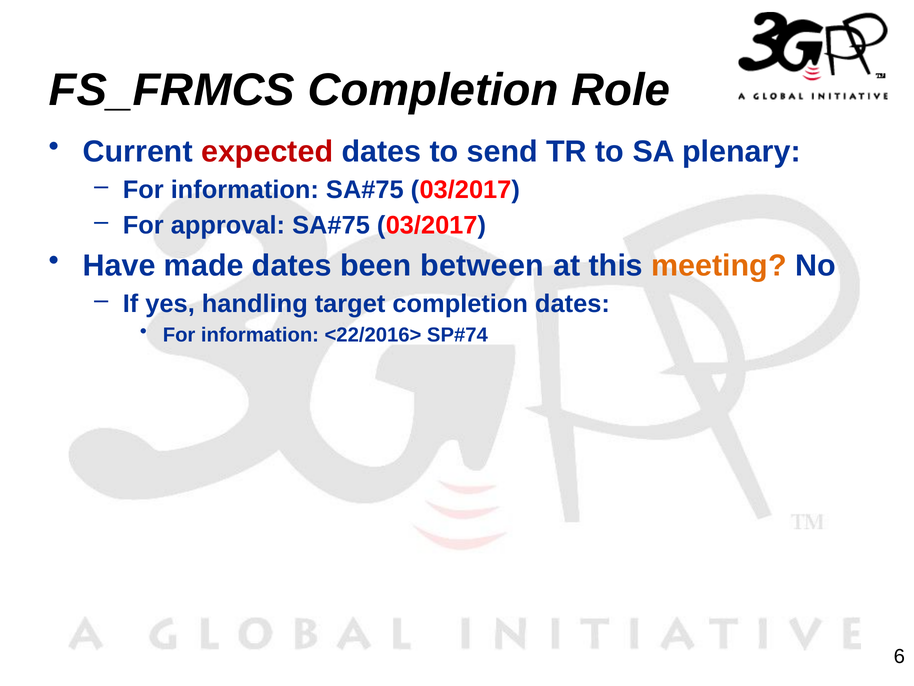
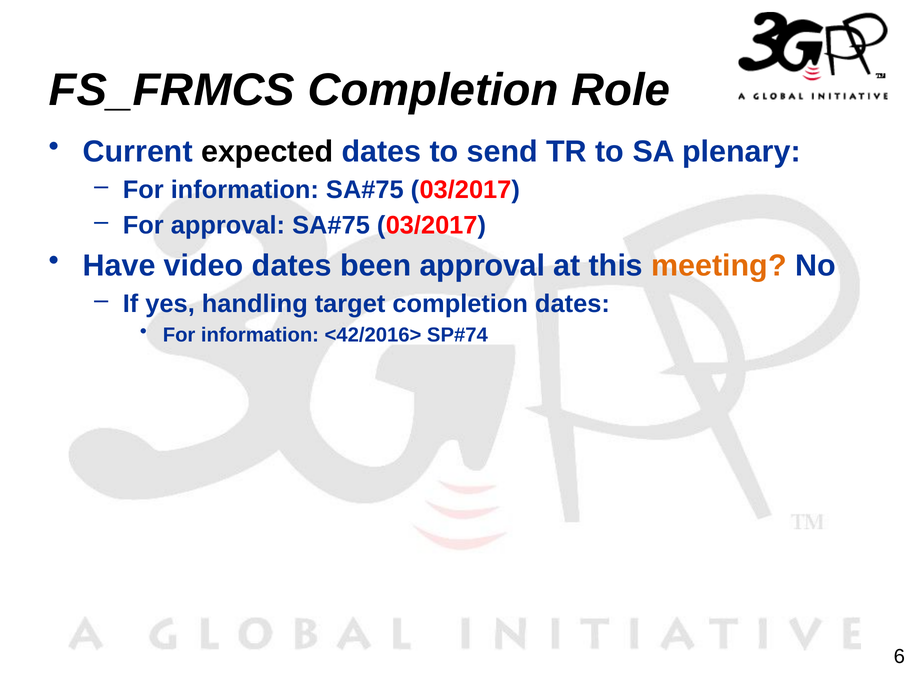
expected colour: red -> black (267, 152)
made: made -> video (204, 265)
been between: between -> approval (482, 265)
<22/2016>: <22/2016> -> <42/2016> (373, 335)
